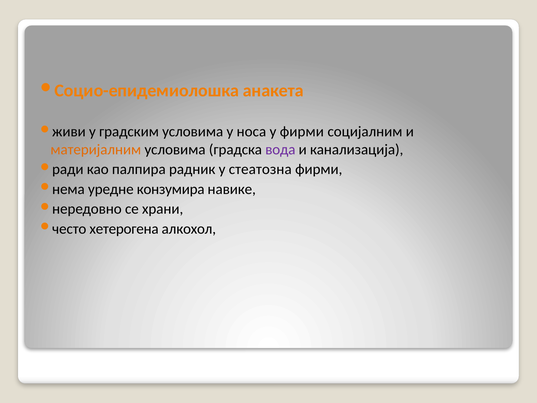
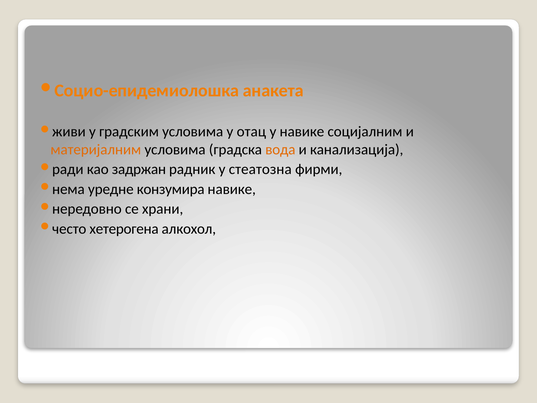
носа: носа -> отац (251, 132)
у фирми: фирми -> навике (302, 132)
вода colour: purple -> orange (280, 149)
палпира: палпира -> задржан (139, 169)
